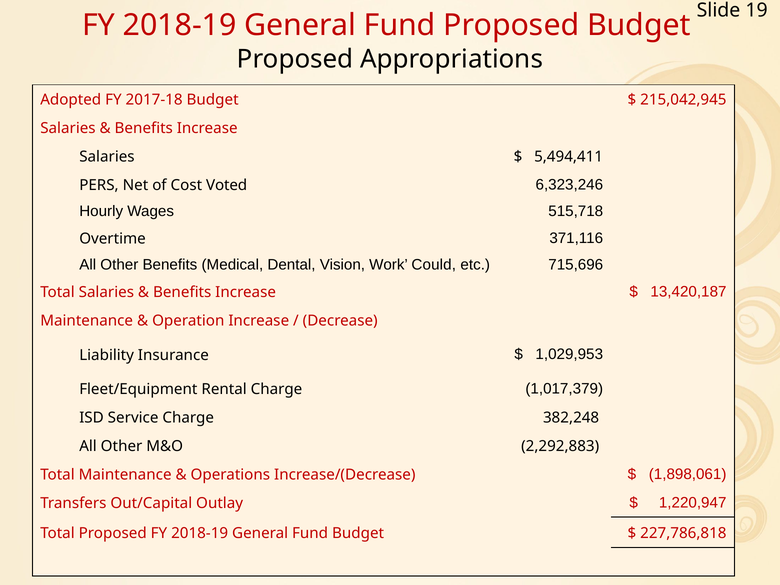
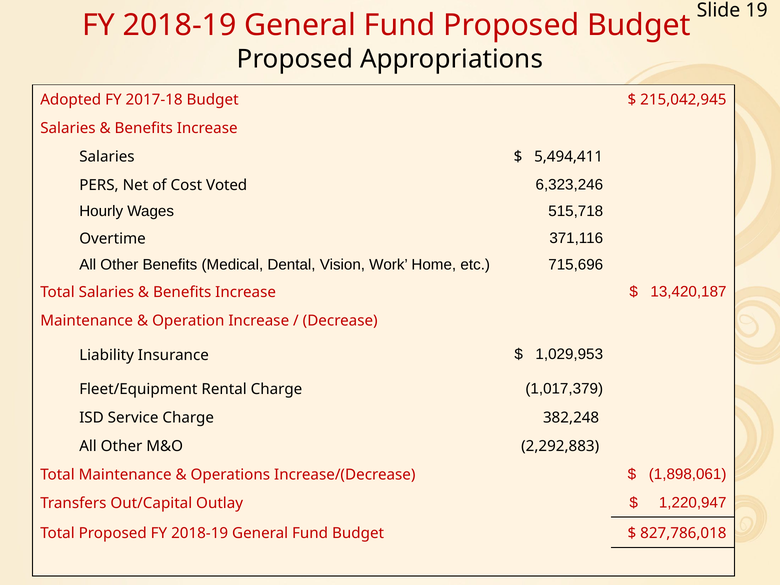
Could: Could -> Home (434, 265)
227,786,818: 227,786,818 -> 827,786,018 (683, 533)
